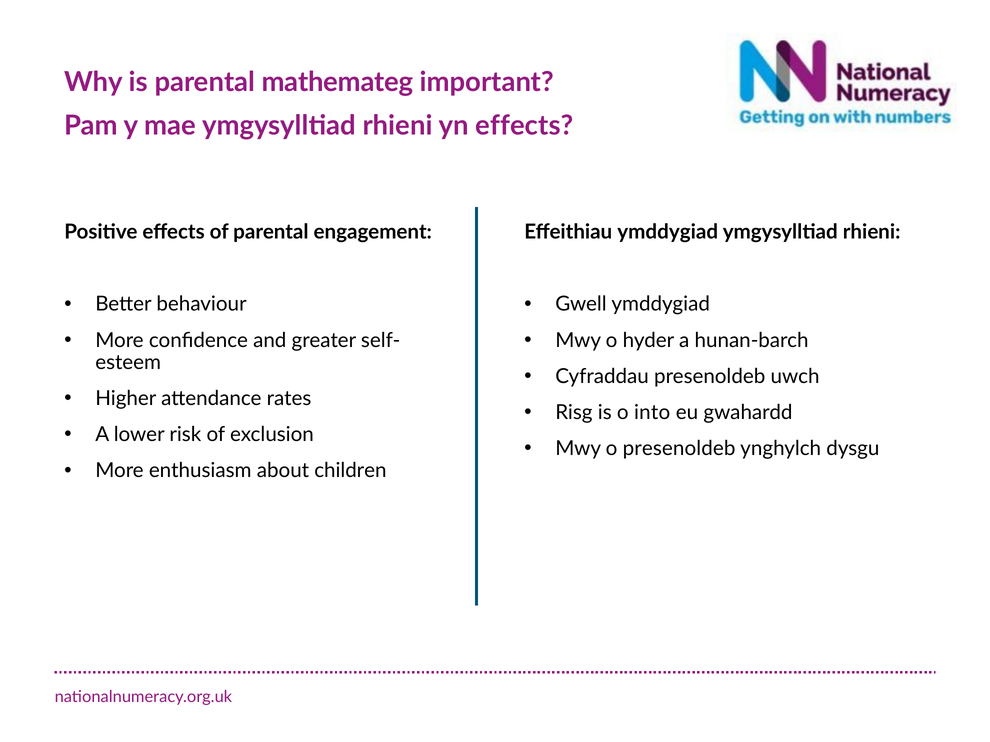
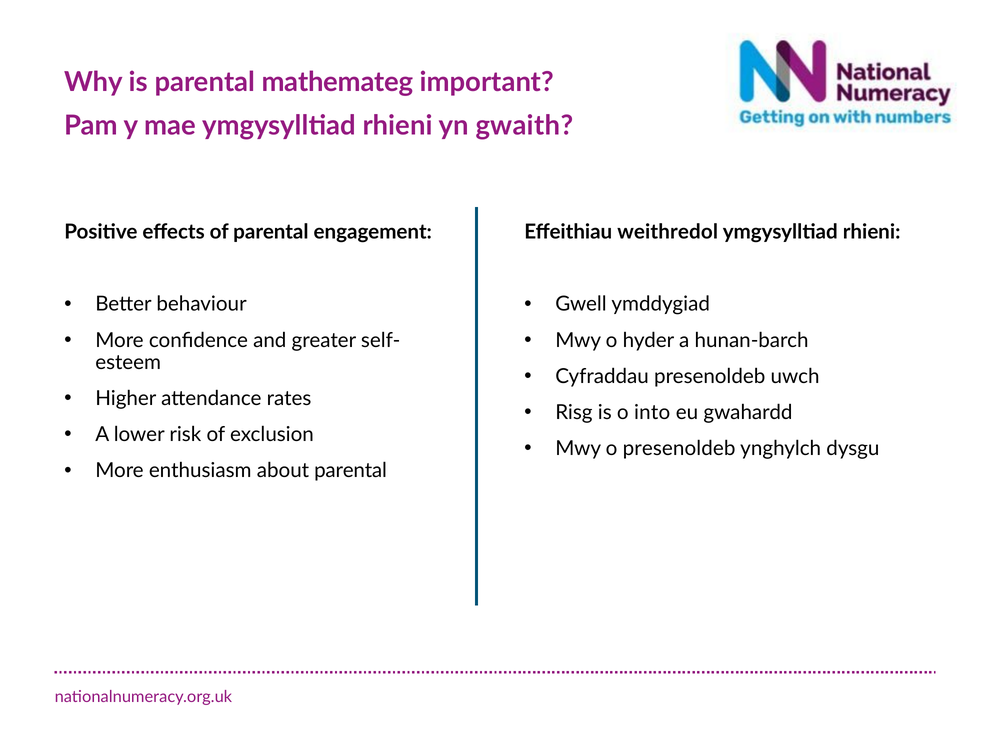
yn effects: effects -> gwaith (524, 126)
Effeithiau ymddygiad: ymddygiad -> weithredol (668, 232)
about children: children -> parental (350, 471)
